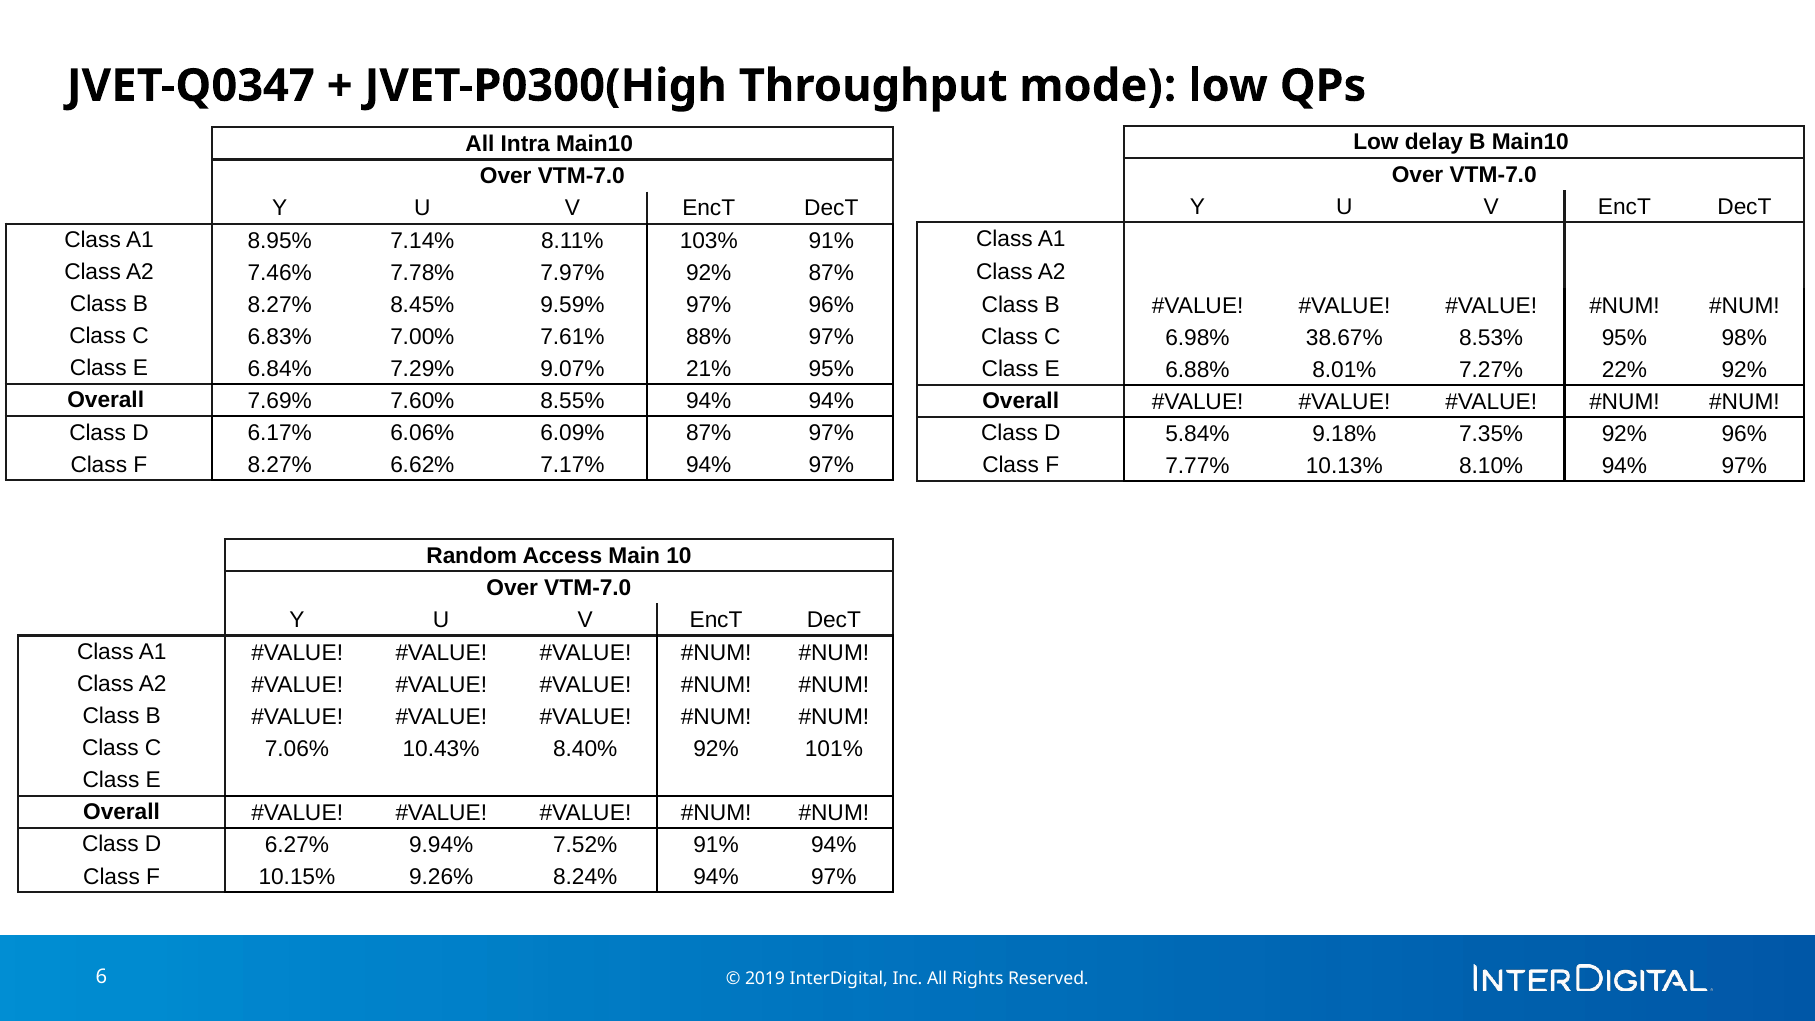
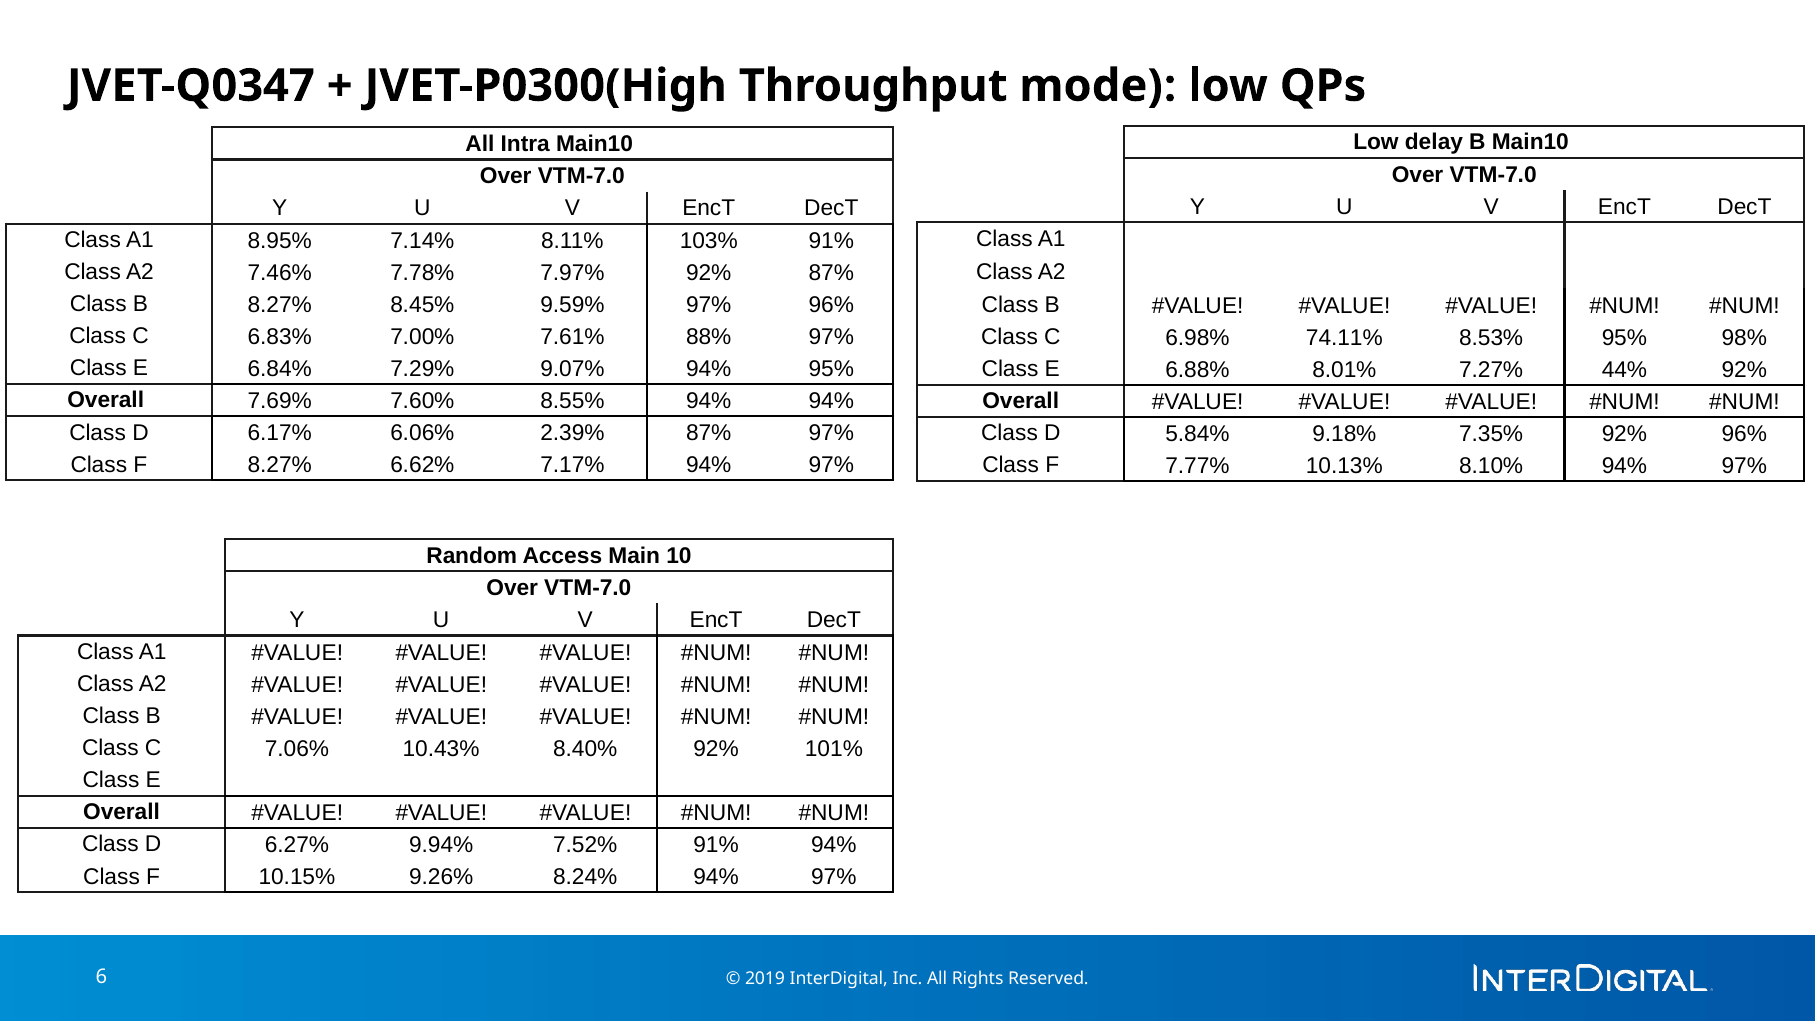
38.67%: 38.67% -> 74.11% (1344, 338)
9.07% 21%: 21% -> 94% (709, 369)
22%: 22% -> 44% (1624, 370)
6.09%: 6.09% -> 2.39% (572, 433)
